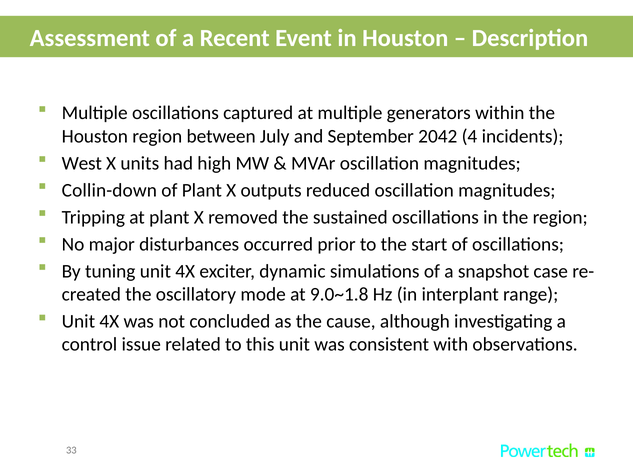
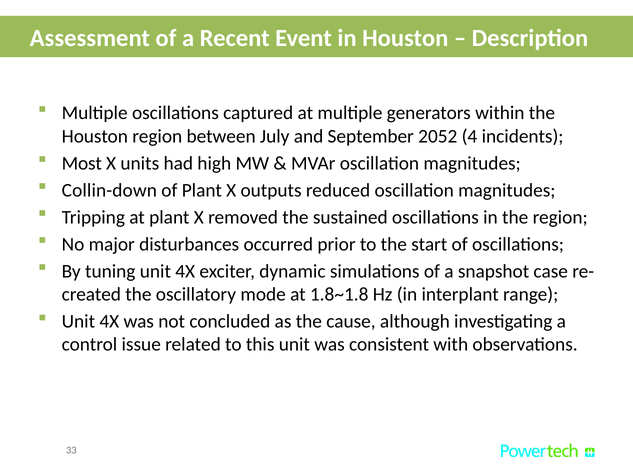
2042: 2042 -> 2052 (438, 136)
West: West -> Most (82, 163)
9.0~1.8: 9.0~1.8 -> 1.8~1.8 (339, 295)
